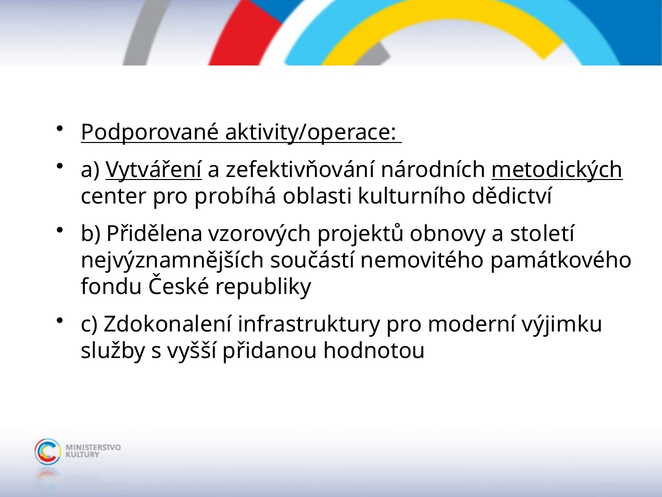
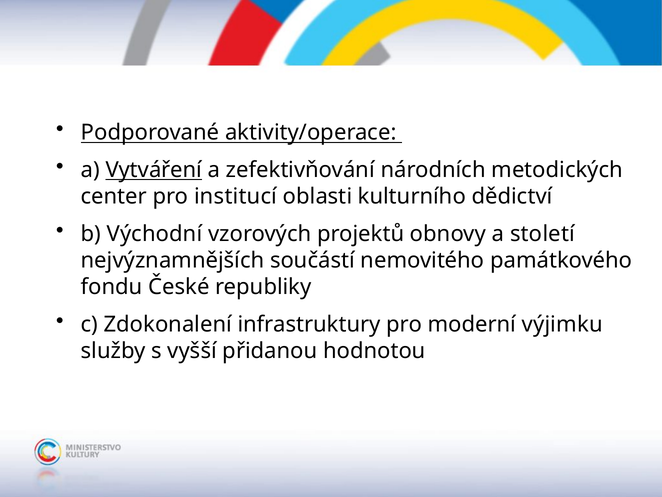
metodických underline: present -> none (557, 170)
probíhá: probíhá -> institucí (236, 196)
Přidělena: Přidělena -> Východní (155, 234)
